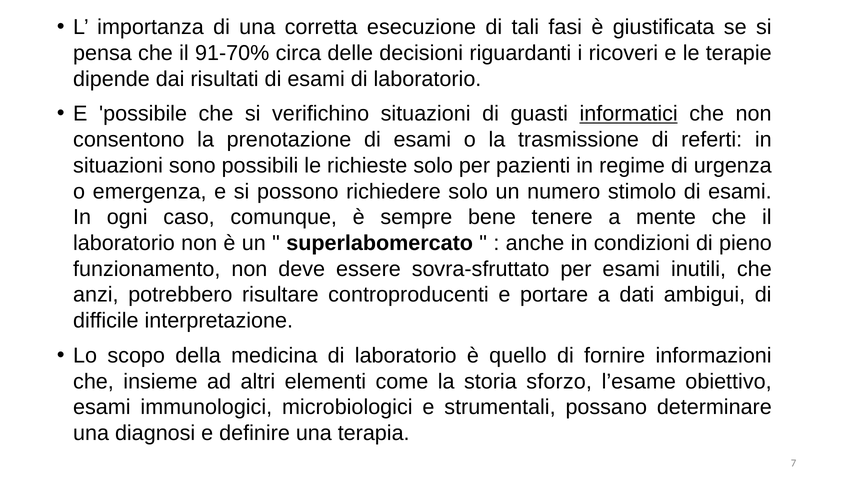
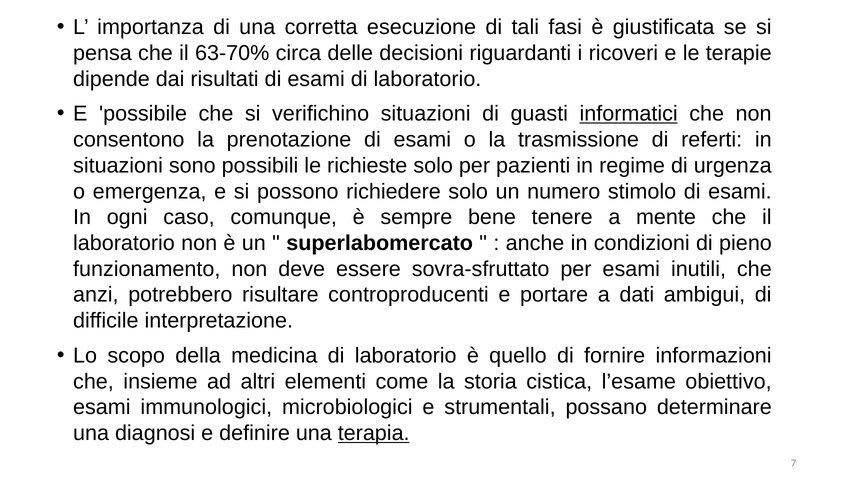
91-70%: 91-70% -> 63-70% (232, 53)
sforzo: sforzo -> cistica (559, 381)
terapia underline: none -> present (374, 433)
